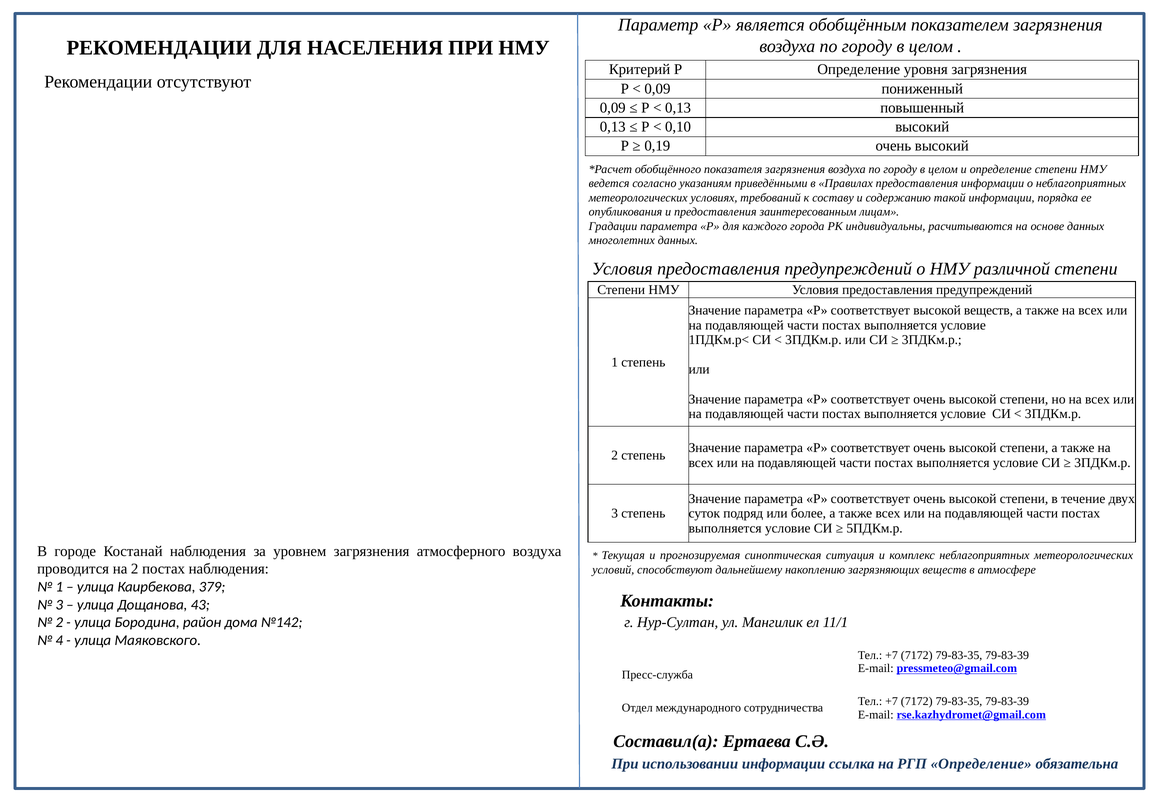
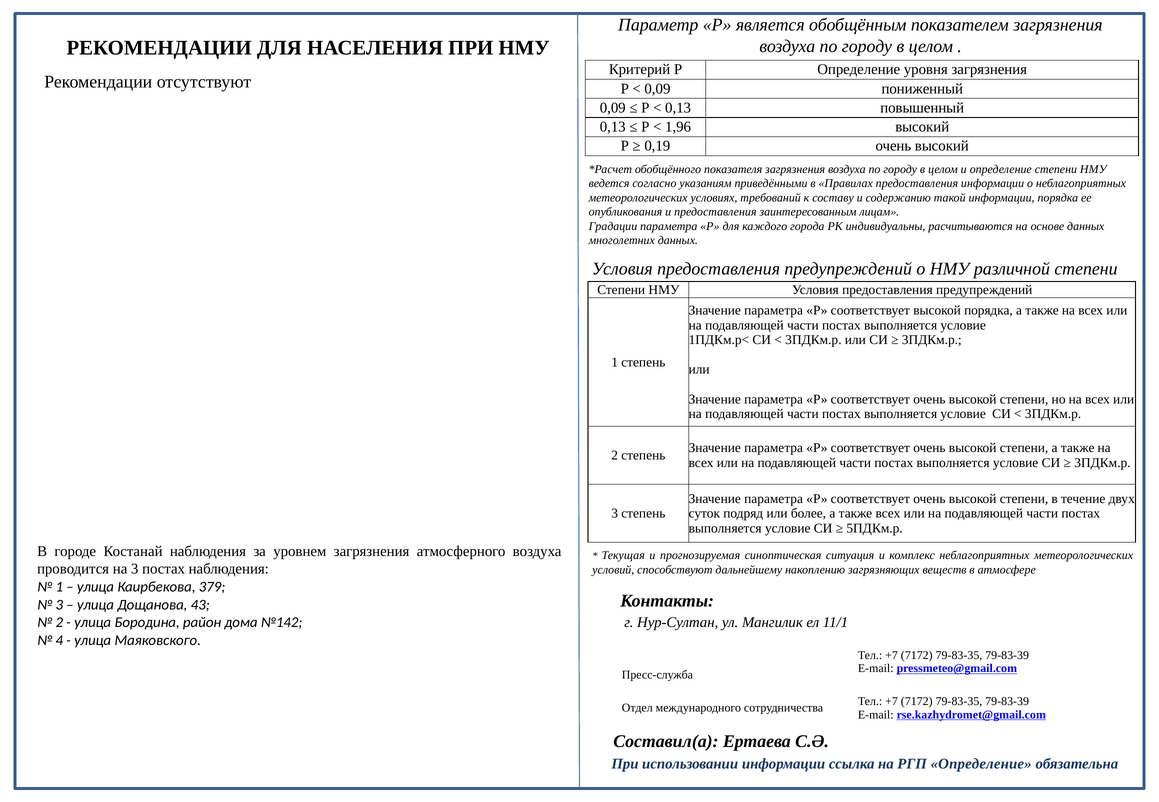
0,10: 0,10 -> 1,96 (678, 127)
высокой веществ: веществ -> порядка (988, 310)
на 2: 2 -> 3 (135, 569)
